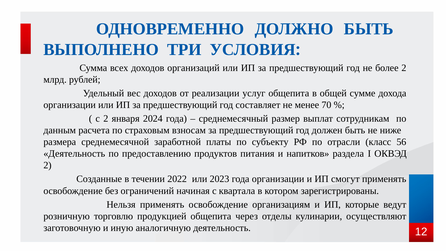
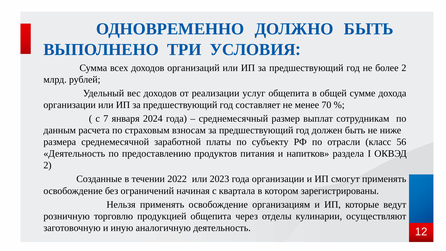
с 2: 2 -> 7 (106, 119)
